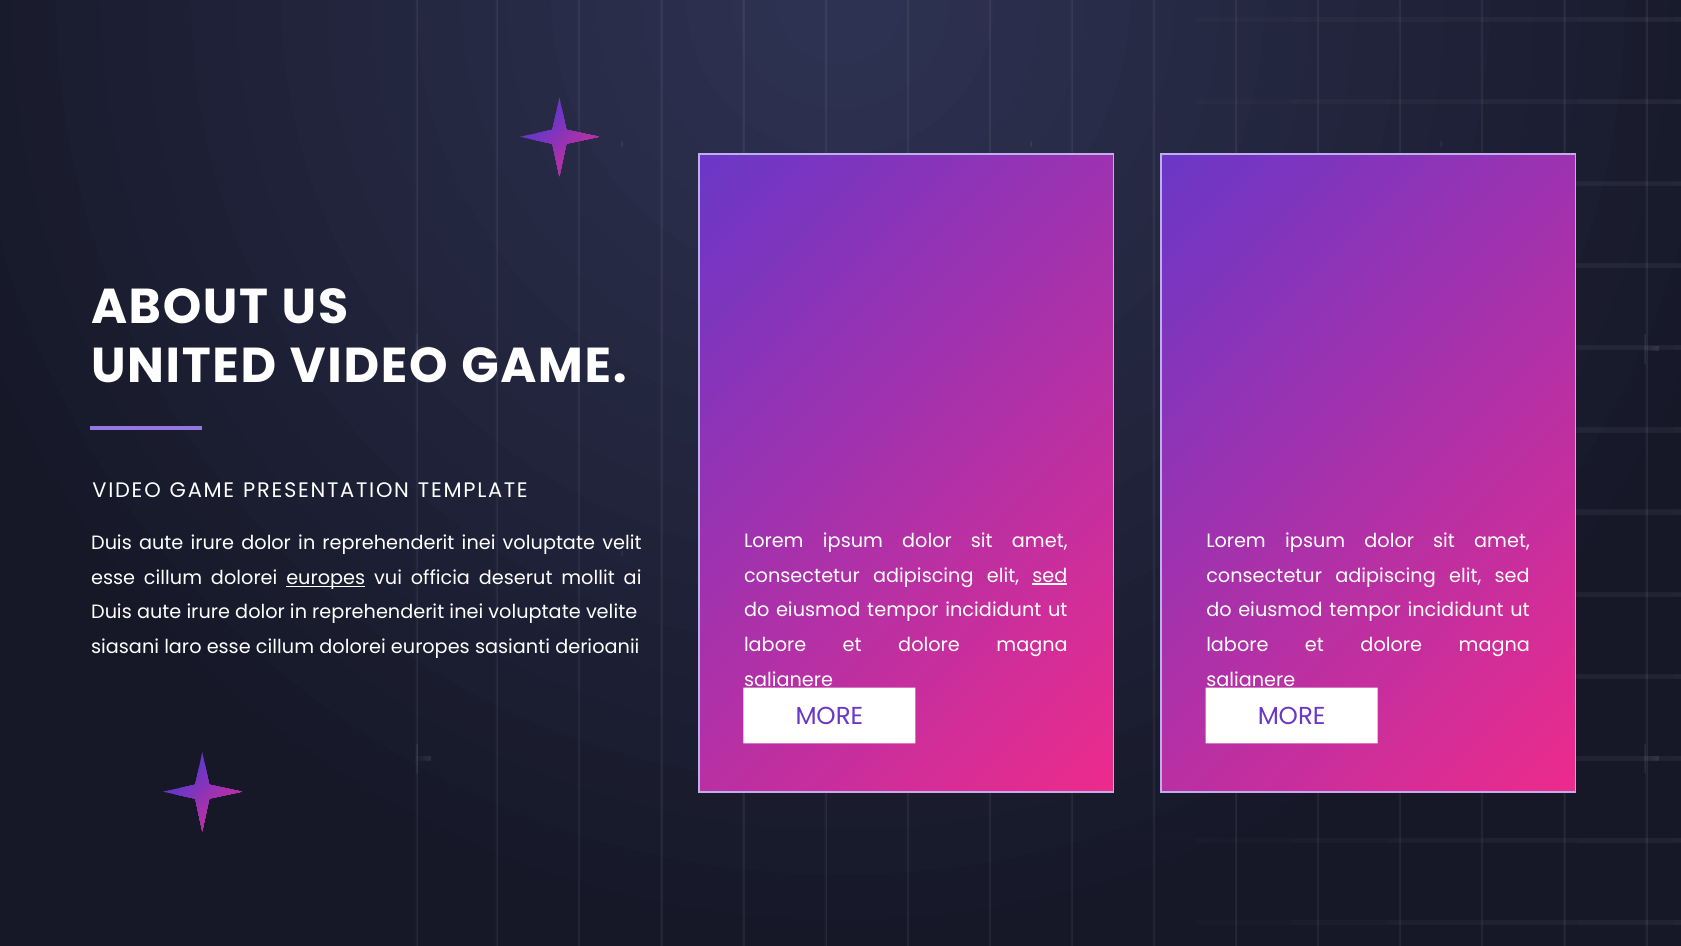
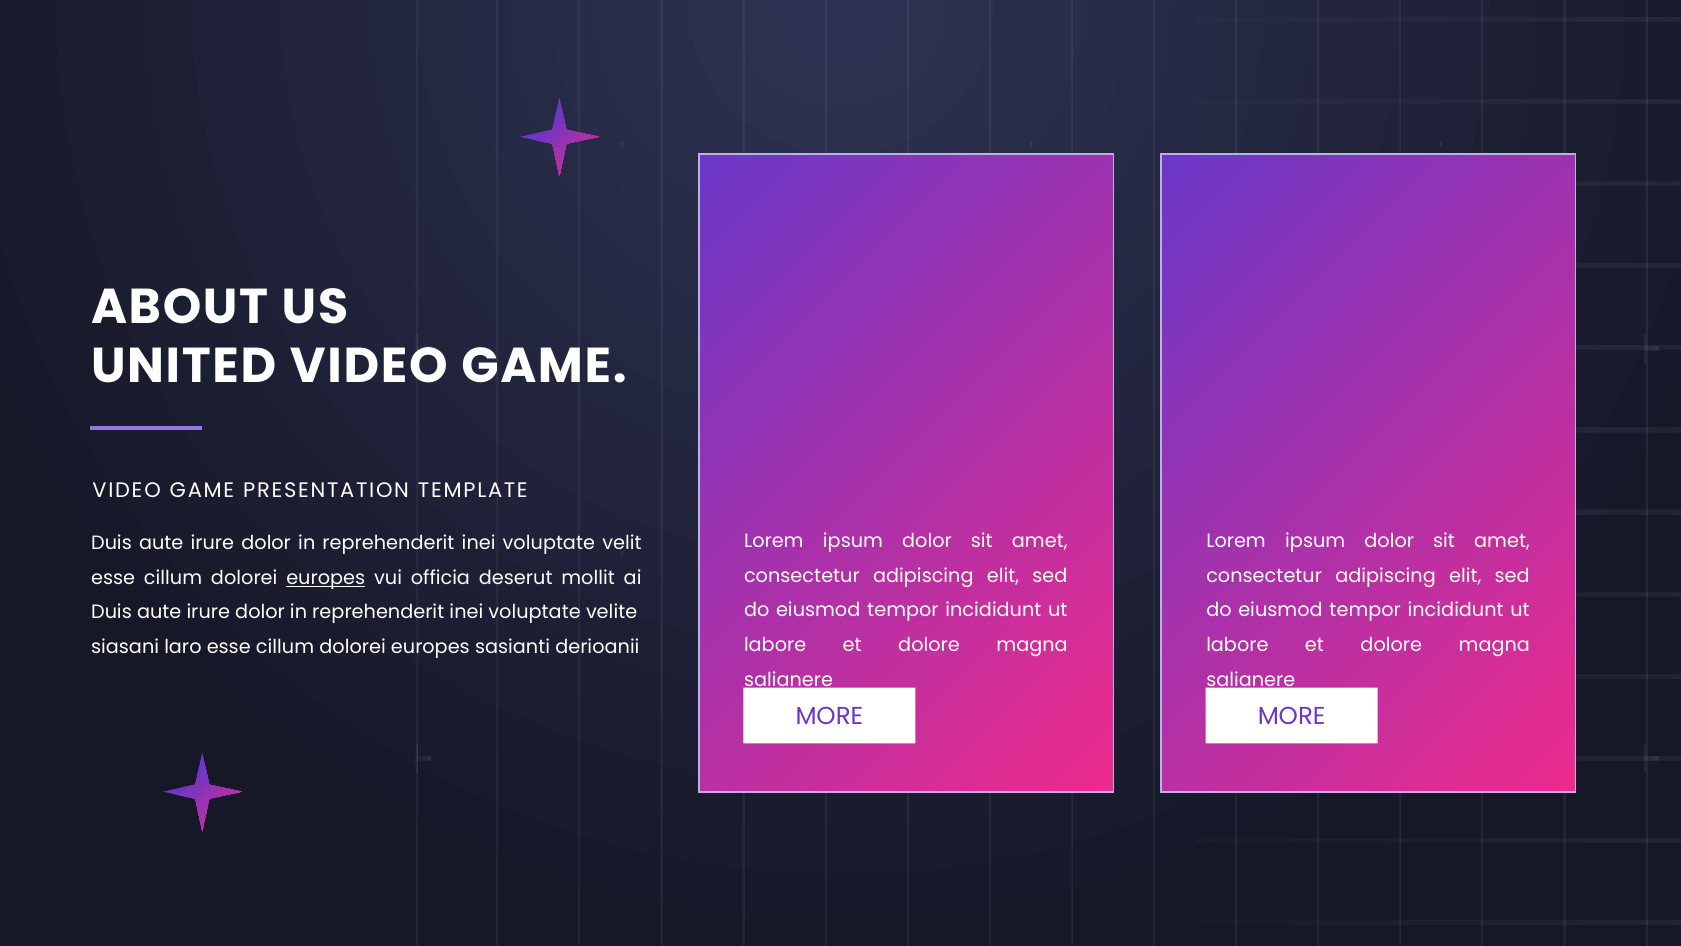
sed underline: present -> none (1050, 575)
